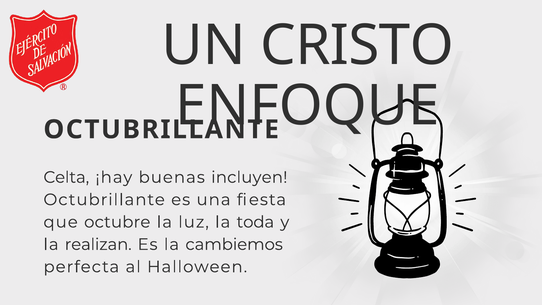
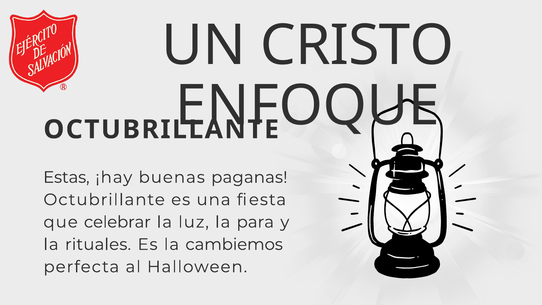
Celta: Celta -> Estas (66, 177)
incluyen: incluyen -> paganas (249, 177)
octubre: octubre -> celebrar (117, 222)
toda: toda -> para (255, 222)
realizan: realizan -> rituales (98, 244)
